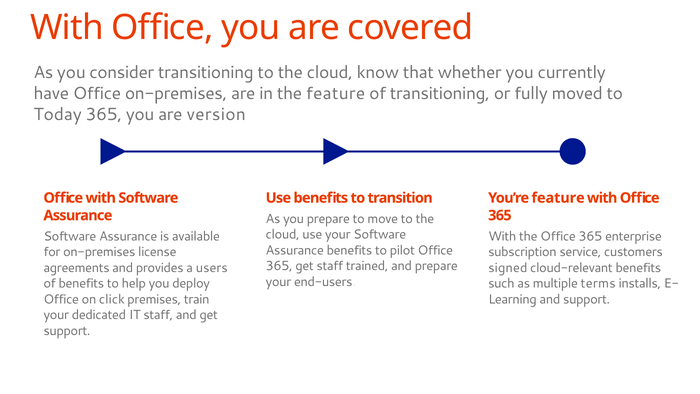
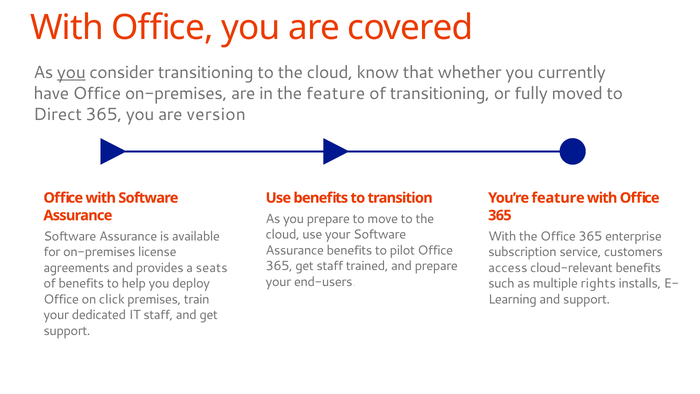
you underline: none -> present (71, 72)
Today: Today -> Direct (58, 114)
users: users -> seats (212, 268)
signed: signed -> access (508, 268)
terms: terms -> rights (598, 283)
